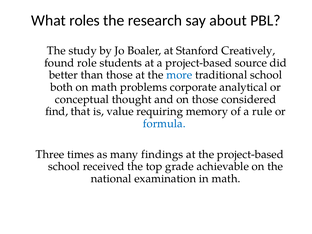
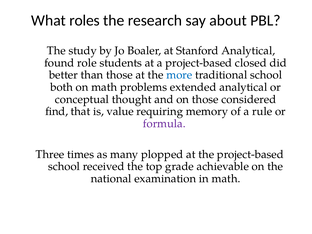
Stanford Creatively: Creatively -> Analytical (248, 51)
source: source -> closed (251, 63)
corporate: corporate -> extended (193, 87)
formula colour: blue -> purple (164, 124)
findings: findings -> plopped (162, 154)
